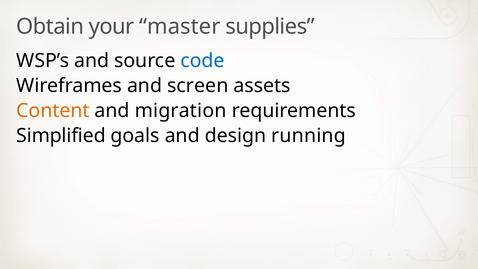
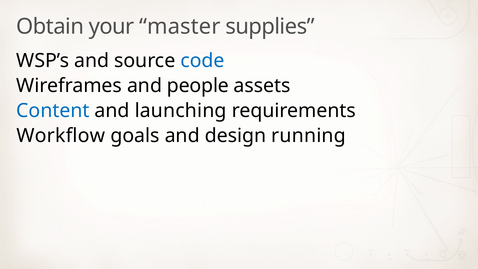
screen: screen -> people (198, 86)
Content colour: orange -> blue (53, 111)
migration: migration -> launching (181, 111)
Simplified: Simplified -> Workflow (61, 136)
